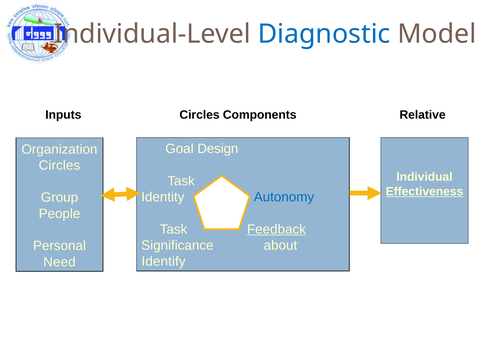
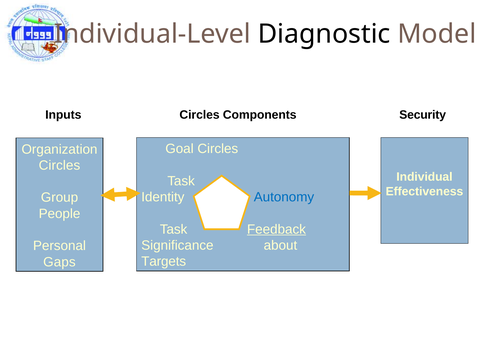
Diagnostic colour: blue -> black (324, 34)
Relative: Relative -> Security (423, 115)
Goal Design: Design -> Circles (218, 149)
Effectiveness underline: present -> none (424, 191)
Identify: Identify -> Targets (164, 261)
Need: Need -> Gaps (59, 262)
